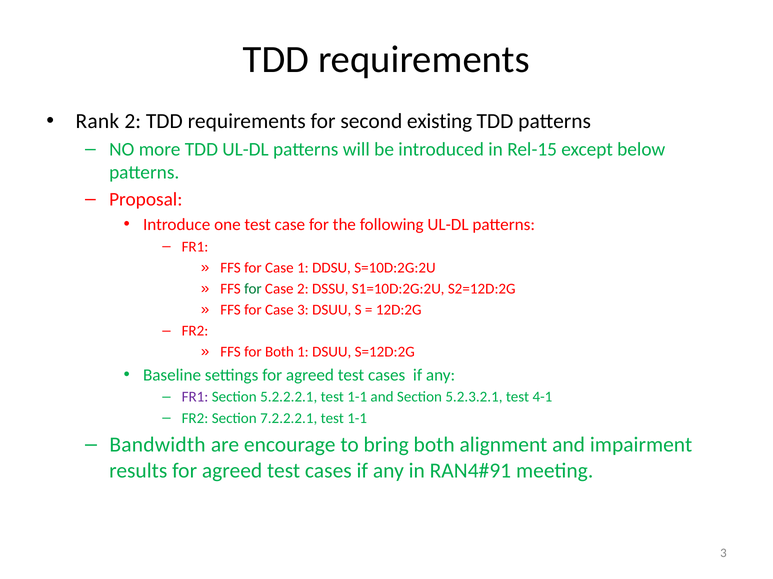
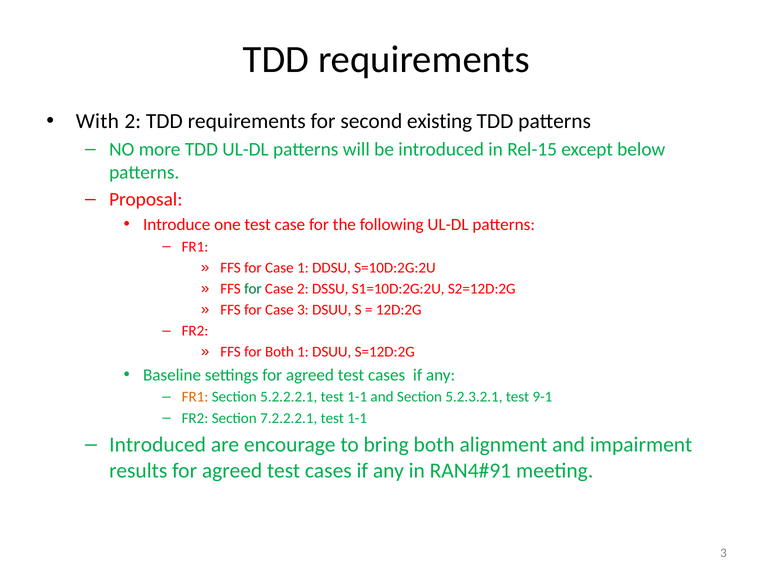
Rank: Rank -> With (97, 121)
FR1 colour: purple -> orange (195, 398)
4-1: 4-1 -> 9-1 (542, 398)
Bandwidth: Bandwidth -> Introduced (158, 445)
